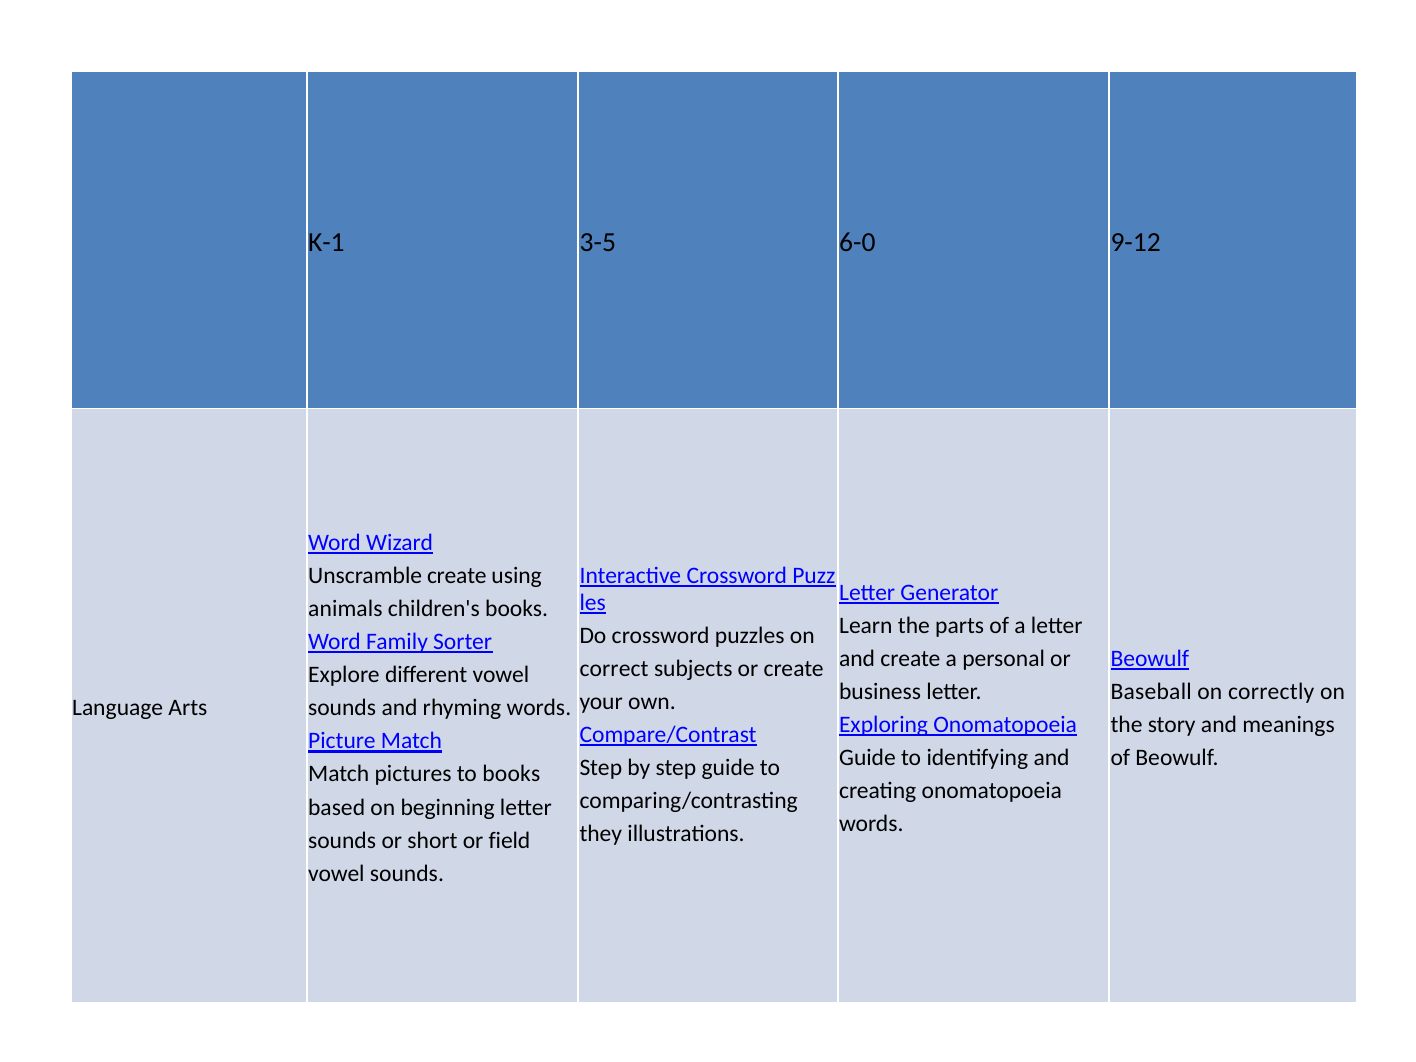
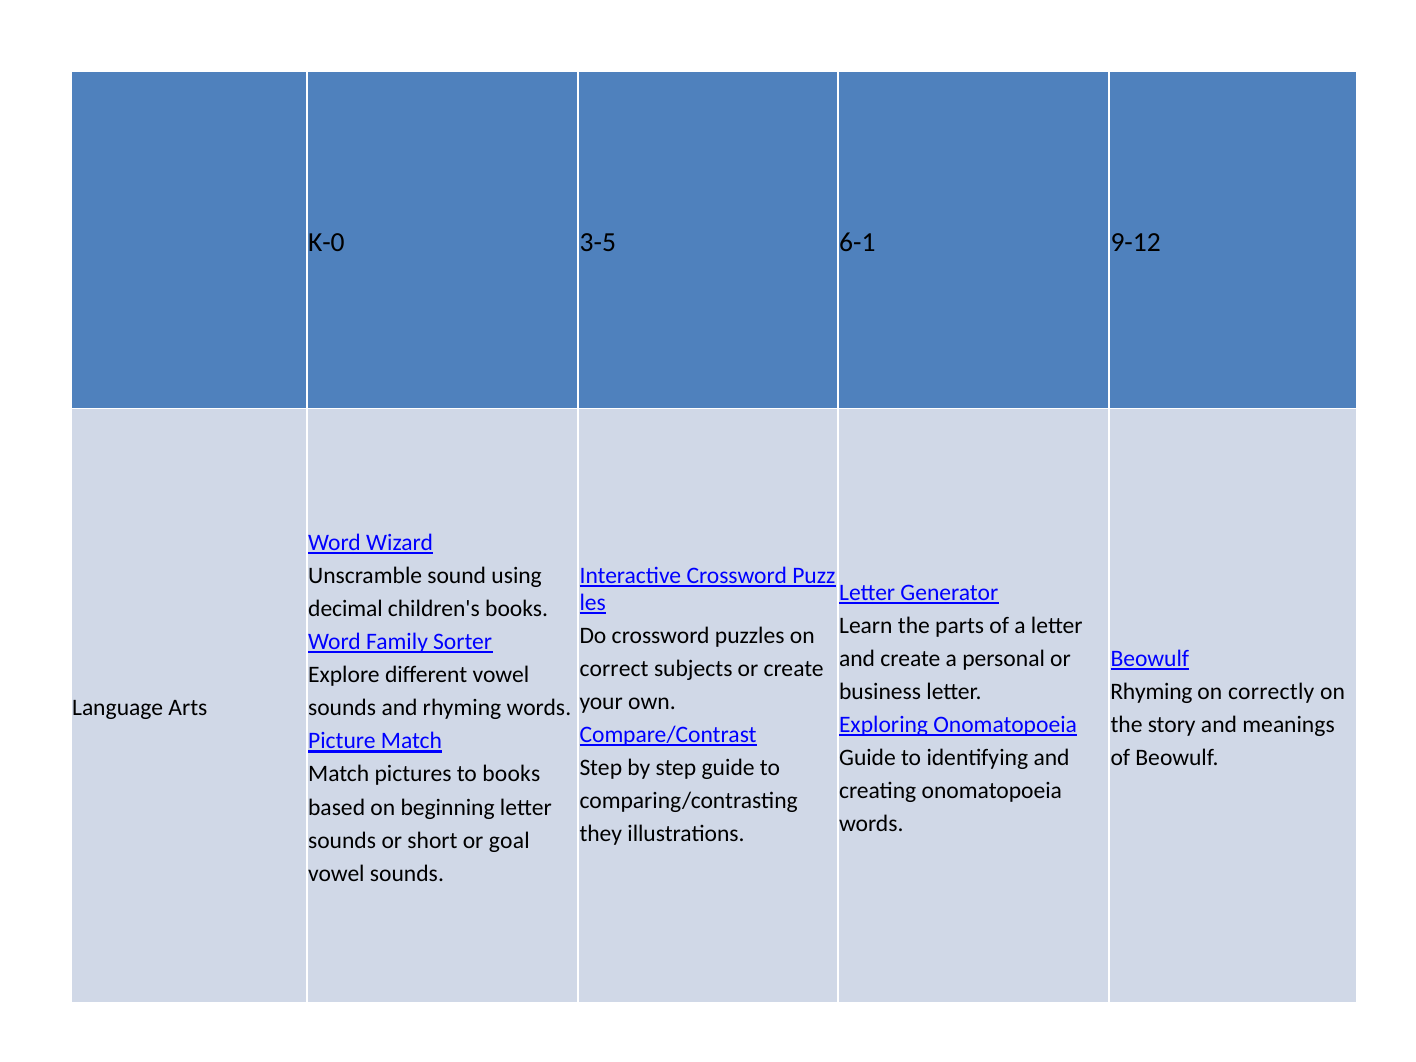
K-1: K-1 -> K-0 (326, 243)
6-0: 6-0 -> 6-1 (857, 243)
Unscramble create: create -> sound (457, 576)
animals: animals -> decimal (345, 609)
Baseball: Baseball -> Rhyming (1151, 692)
field: field -> goal (509, 840)
